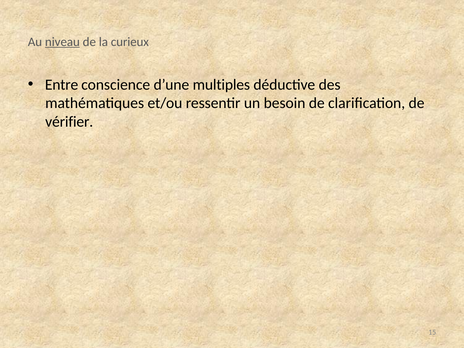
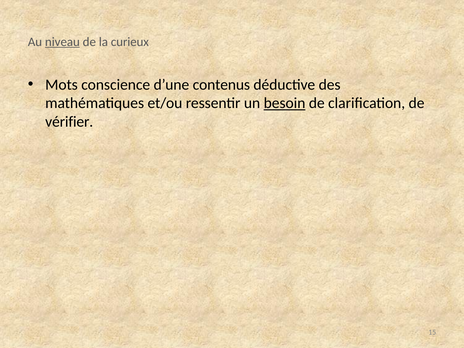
Entre: Entre -> Mots (62, 85)
multiples: multiples -> contenus (221, 85)
besoin underline: none -> present (285, 103)
